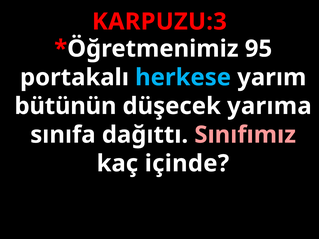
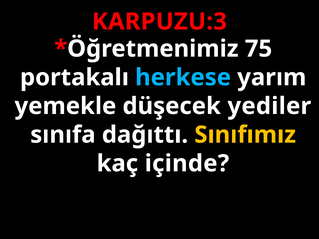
95: 95 -> 75 (258, 49)
bütünün: bütünün -> yemekle (65, 106)
yarıma: yarıma -> yediler (269, 106)
Sınıfımız colour: pink -> yellow (245, 135)
